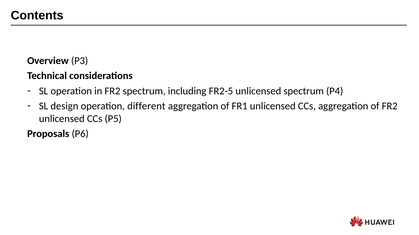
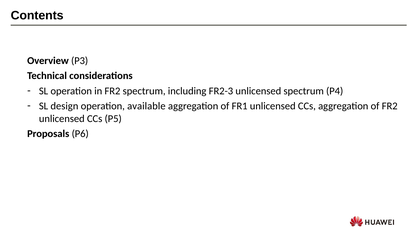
FR2-5: FR2-5 -> FR2-3 (221, 91)
different: different -> available (146, 106)
